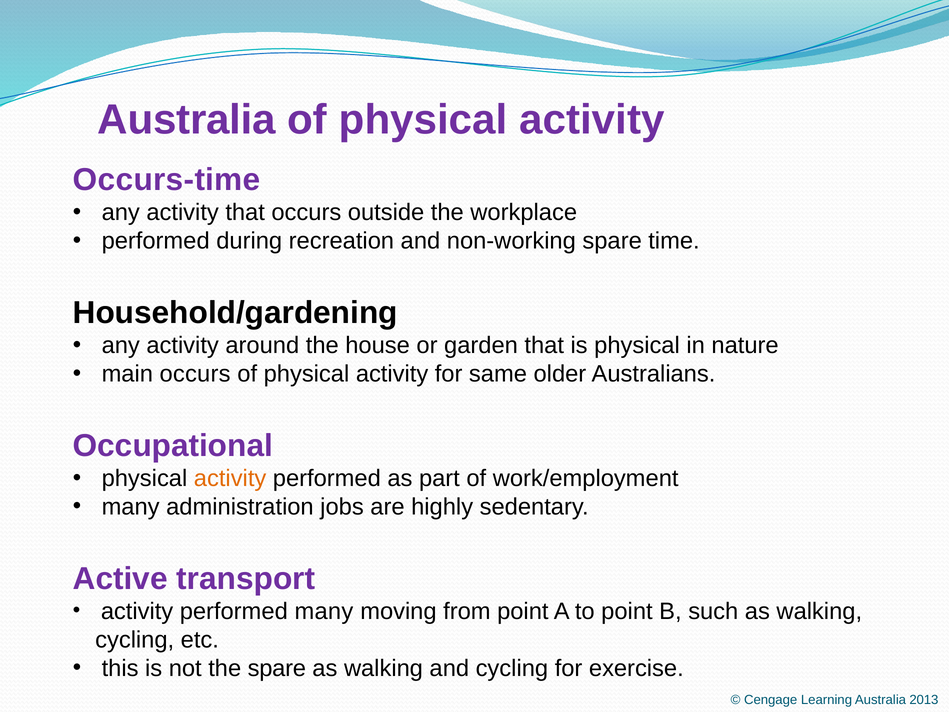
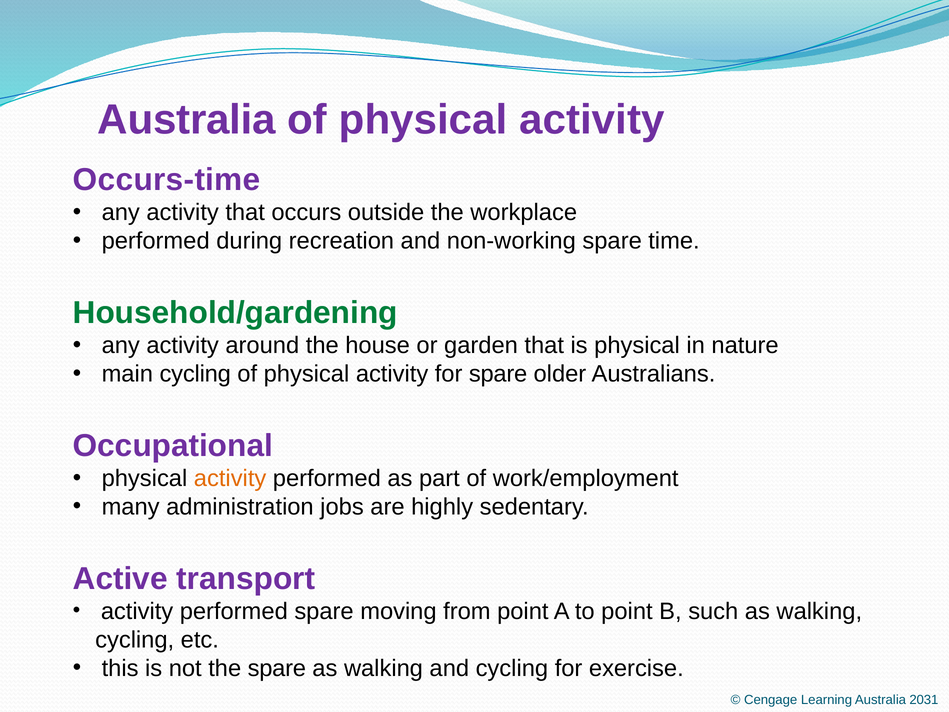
Household/gardening colour: black -> green (235, 313)
main occurs: occurs -> cycling (195, 374)
for same: same -> spare (498, 374)
performed many: many -> spare (324, 611)
2013: 2013 -> 2031 (924, 700)
